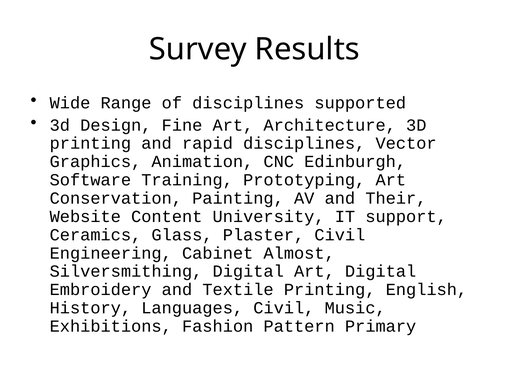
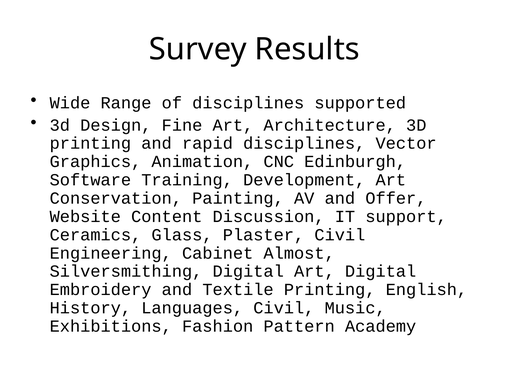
Prototyping: Prototyping -> Development (304, 180)
Their: Their -> Offer (396, 199)
University: University -> Discussion (269, 217)
Primary: Primary -> Academy (381, 327)
